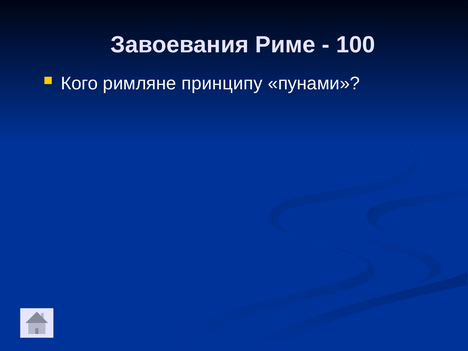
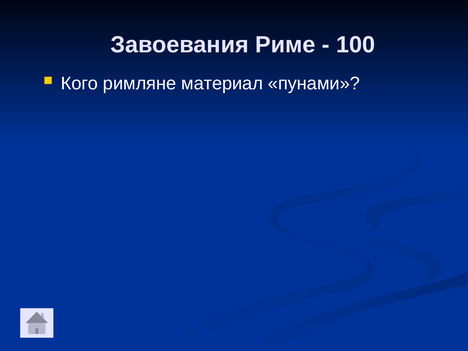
принципу: принципу -> материал (222, 83)
